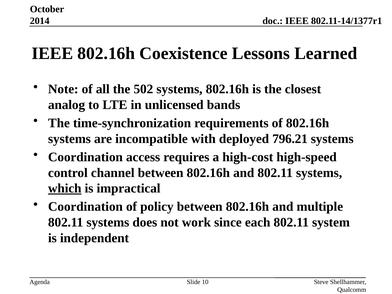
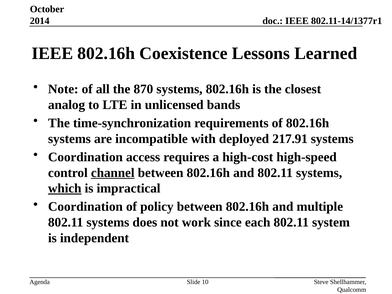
502: 502 -> 870 (143, 89)
796.21: 796.21 -> 217.91 (290, 139)
channel underline: none -> present (113, 173)
